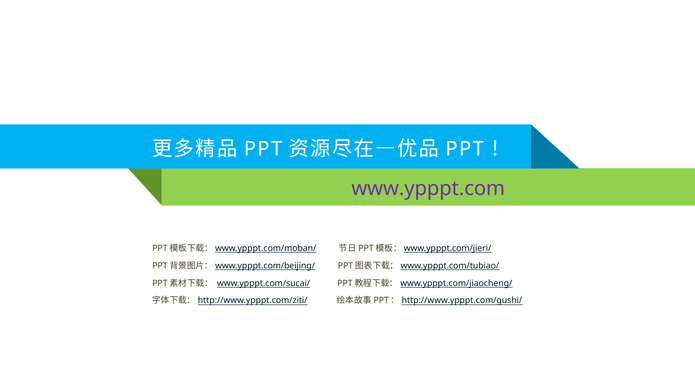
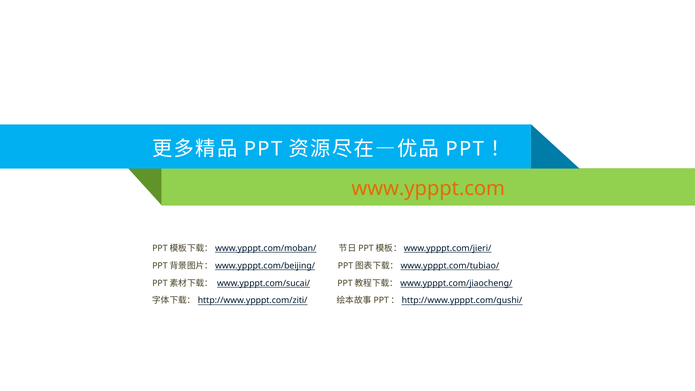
www.ypppt.com colour: purple -> orange (428, 188)
